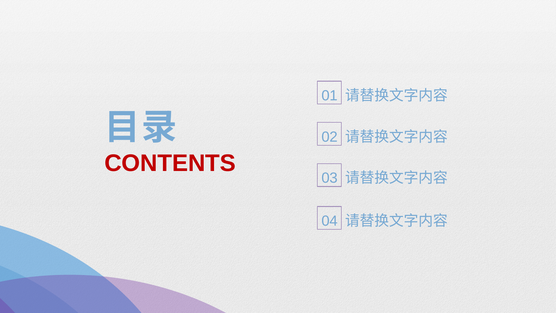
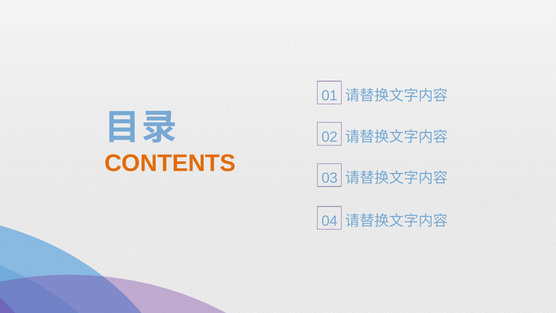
CONTENTS colour: red -> orange (170, 163)
